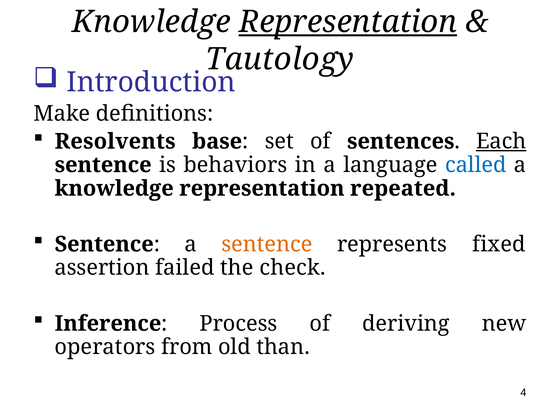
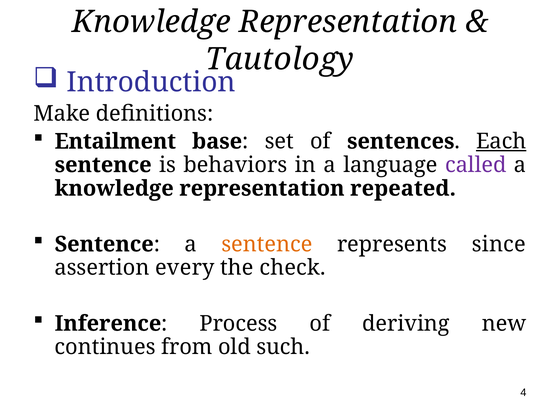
Representation underline: present -> none (348, 22)
Resolvents: Resolvents -> Entailment (115, 141)
called colour: blue -> purple (476, 165)
fixed: fixed -> since (499, 244)
failed: failed -> every (185, 268)
operators: operators -> continues (105, 347)
than: than -> such (283, 347)
